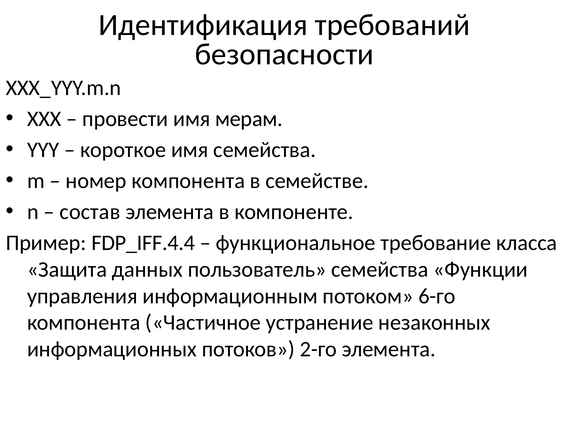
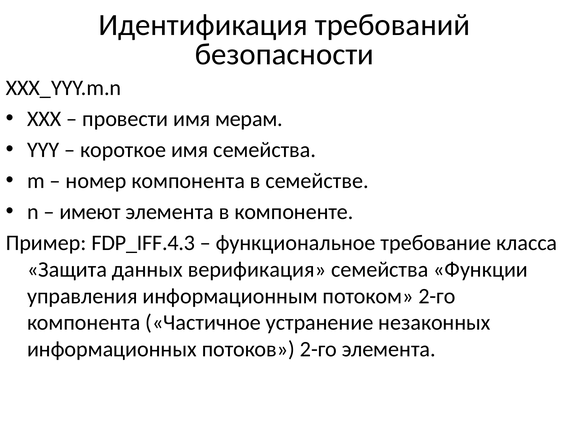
состав: состав -> имеют (90, 212)
FDP_IFF.4.4: FDP_IFF.4.4 -> FDP_IFF.4.3 (143, 243)
пользователь: пользователь -> верификация (257, 269)
потоком 6-го: 6-го -> 2-го (437, 296)
